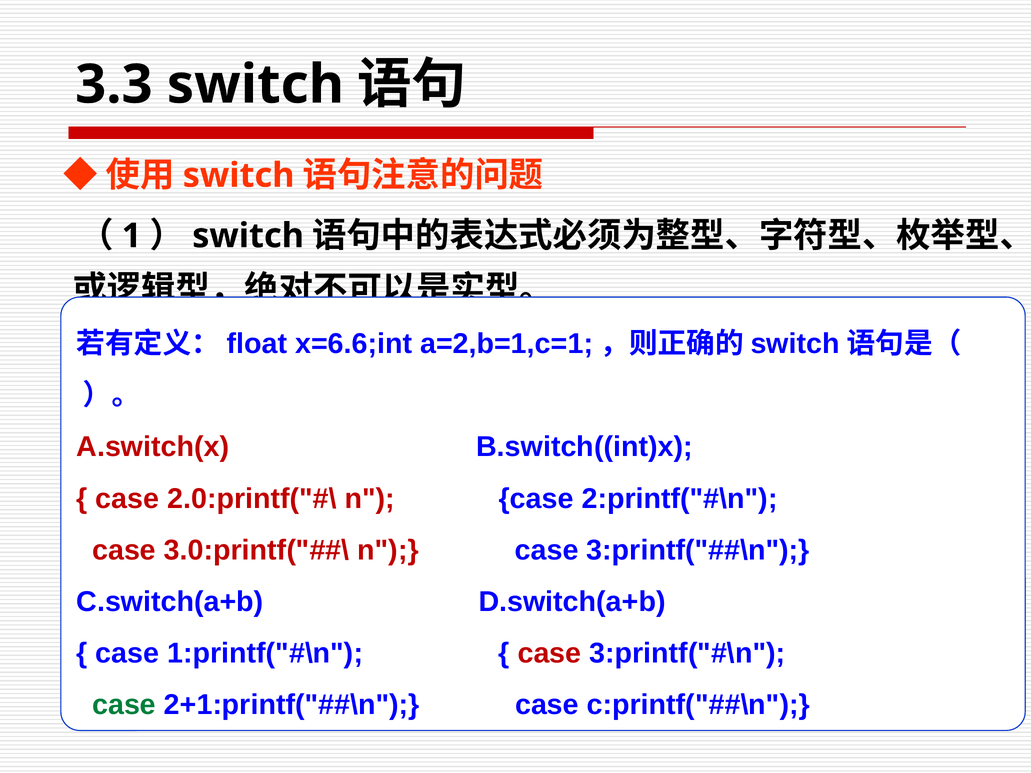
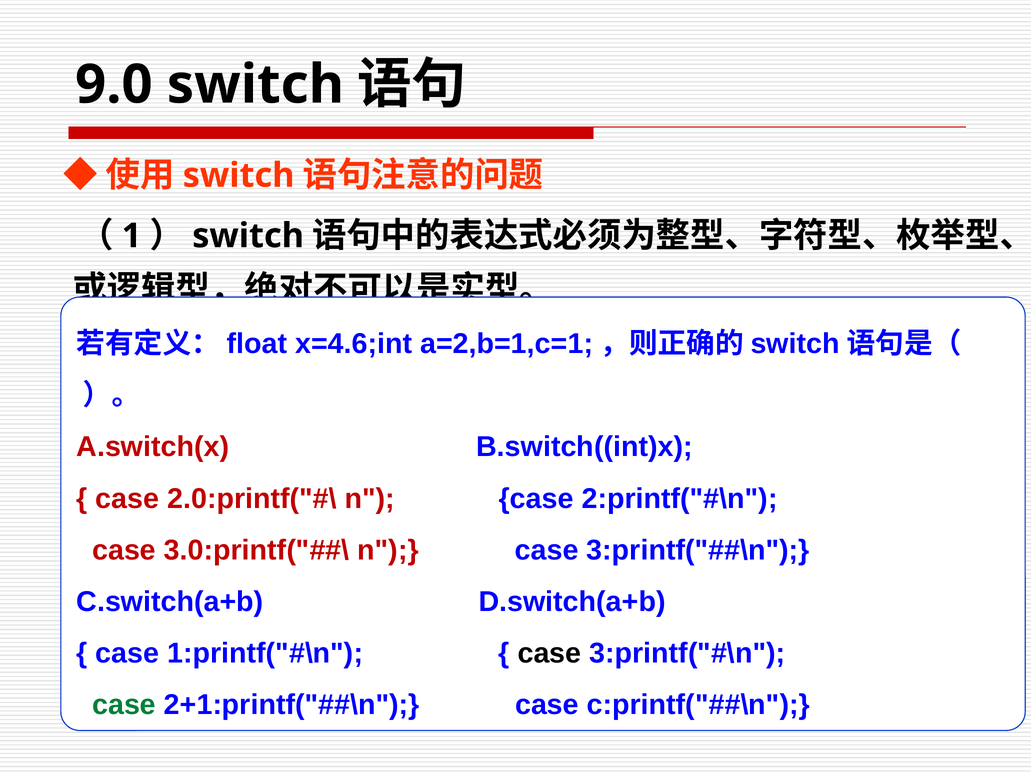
3.3: 3.3 -> 9.0 (114, 85)
x=6.6;int: x=6.6;int -> x=4.6;int (354, 344)
case colour: red -> black (549, 653)
